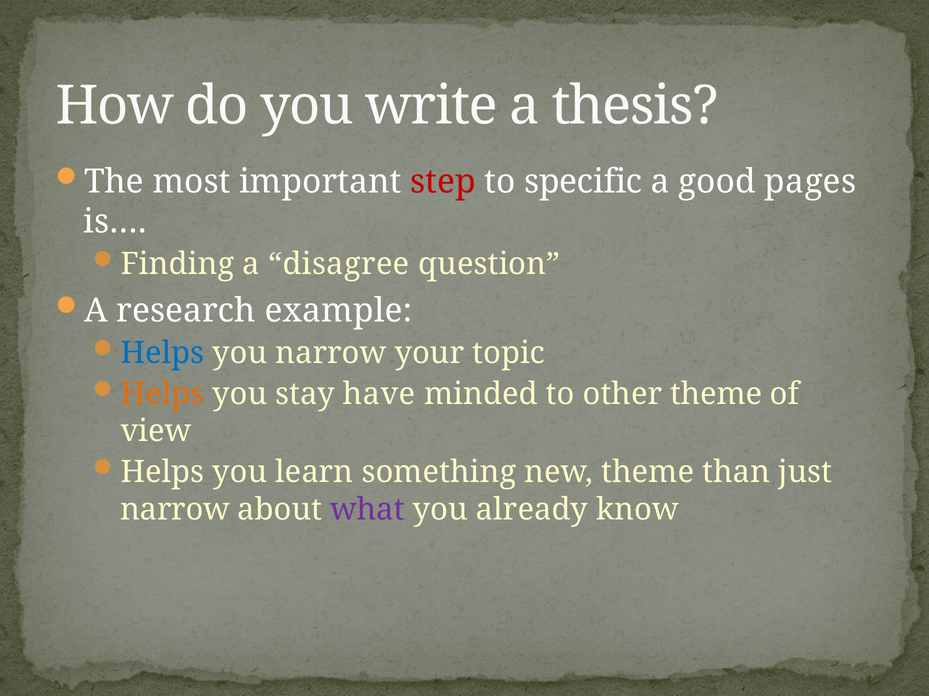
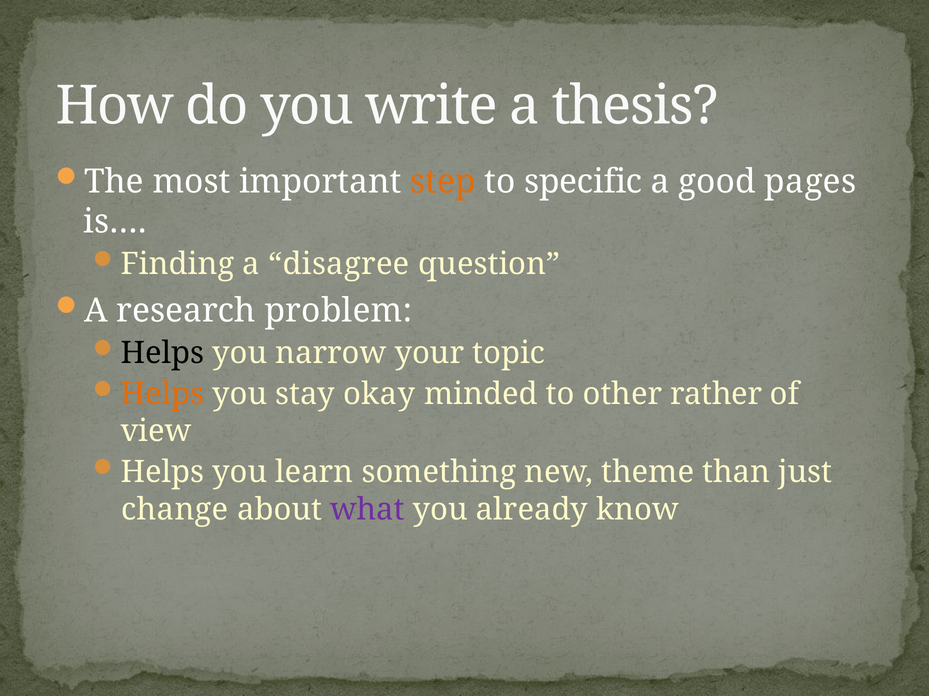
step colour: red -> orange (443, 182)
example: example -> problem (338, 311)
Helps colour: blue -> black (162, 354)
have: have -> okay (379, 395)
other theme: theme -> rather (716, 395)
narrow: narrow -> change (175, 510)
